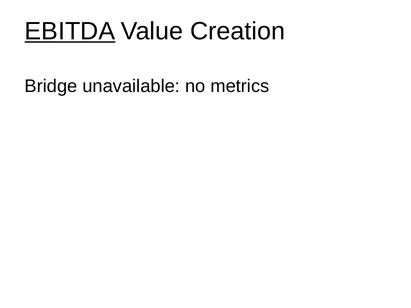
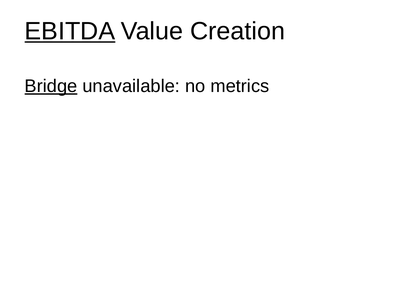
Bridge underline: none -> present (51, 86)
